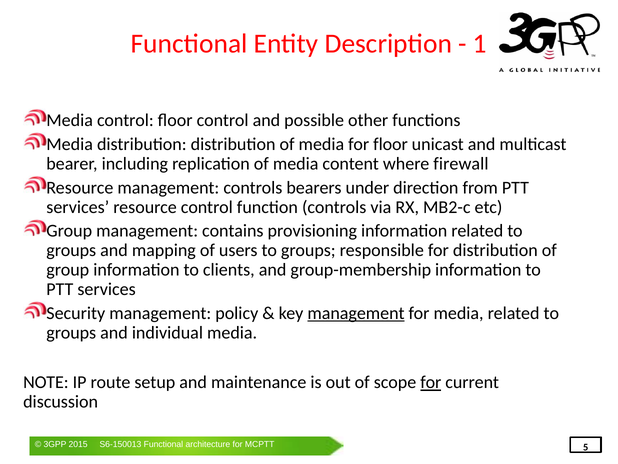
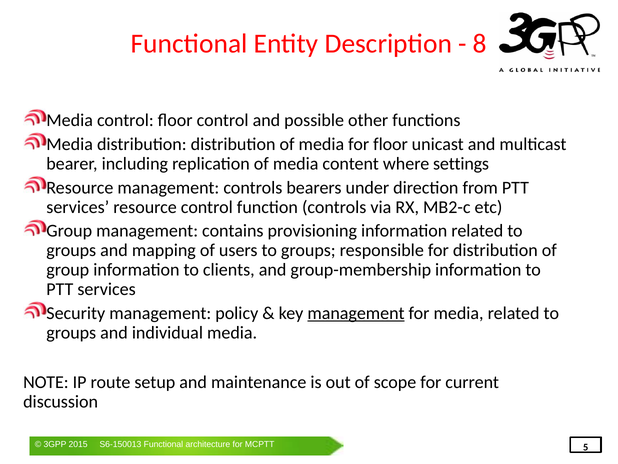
1: 1 -> 8 (480, 43)
firewall: firewall -> settings (461, 164)
for underline: present -> none (431, 382)
